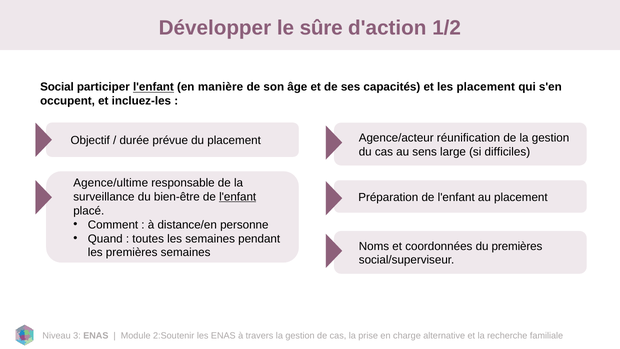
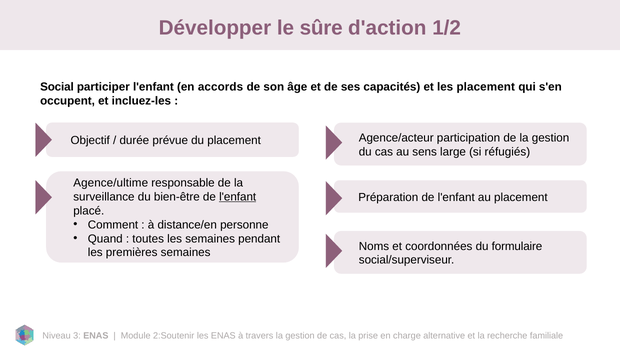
l'enfant underline: present -> none (153, 87)
manière: manière -> accords (221, 87)
réunification: réunification -> participation (468, 138)
difficiles: difficiles -> réfugiés (507, 152)
du premières: premières -> formulaire (517, 246)
